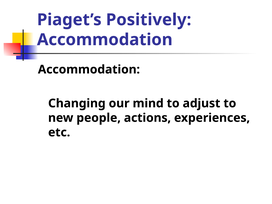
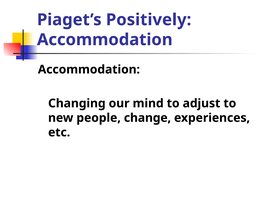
actions: actions -> change (147, 118)
